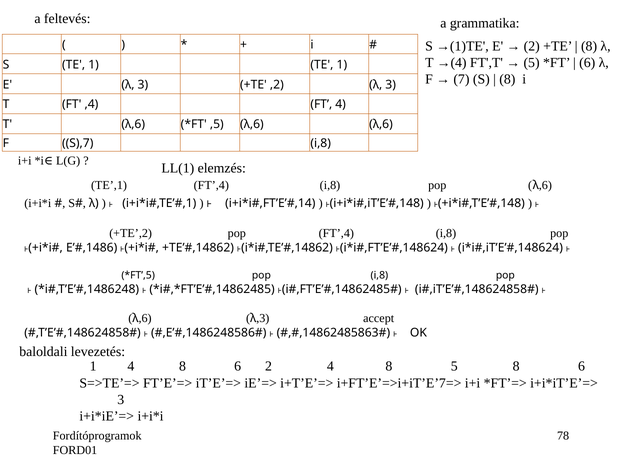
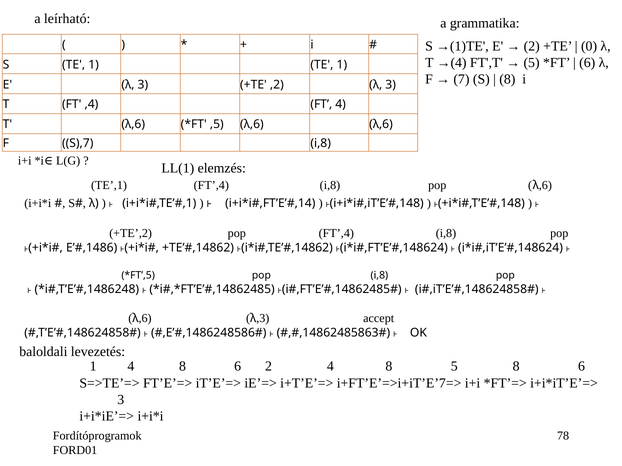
feltevés: feltevés -> leírható (67, 19)
8: 8 -> 0 (589, 46)
